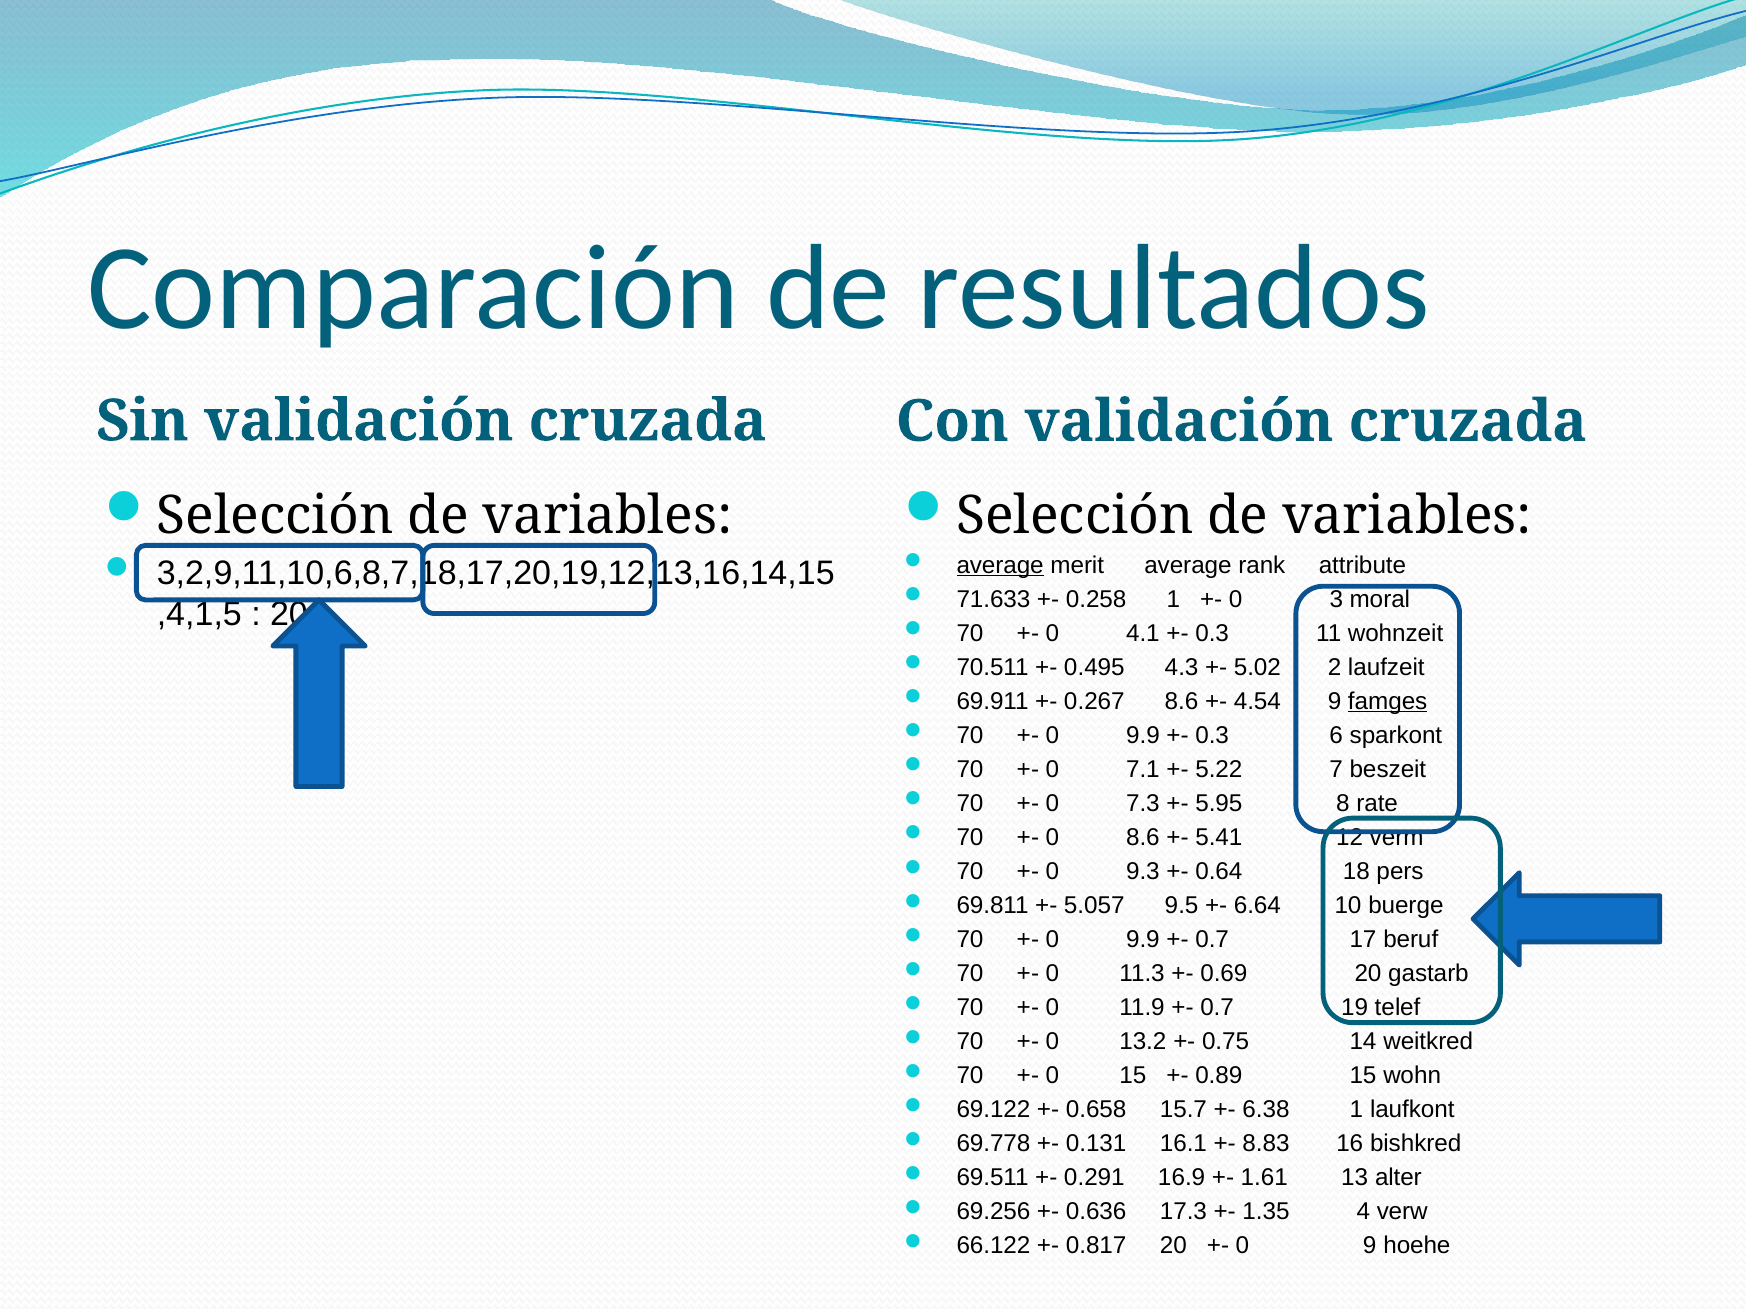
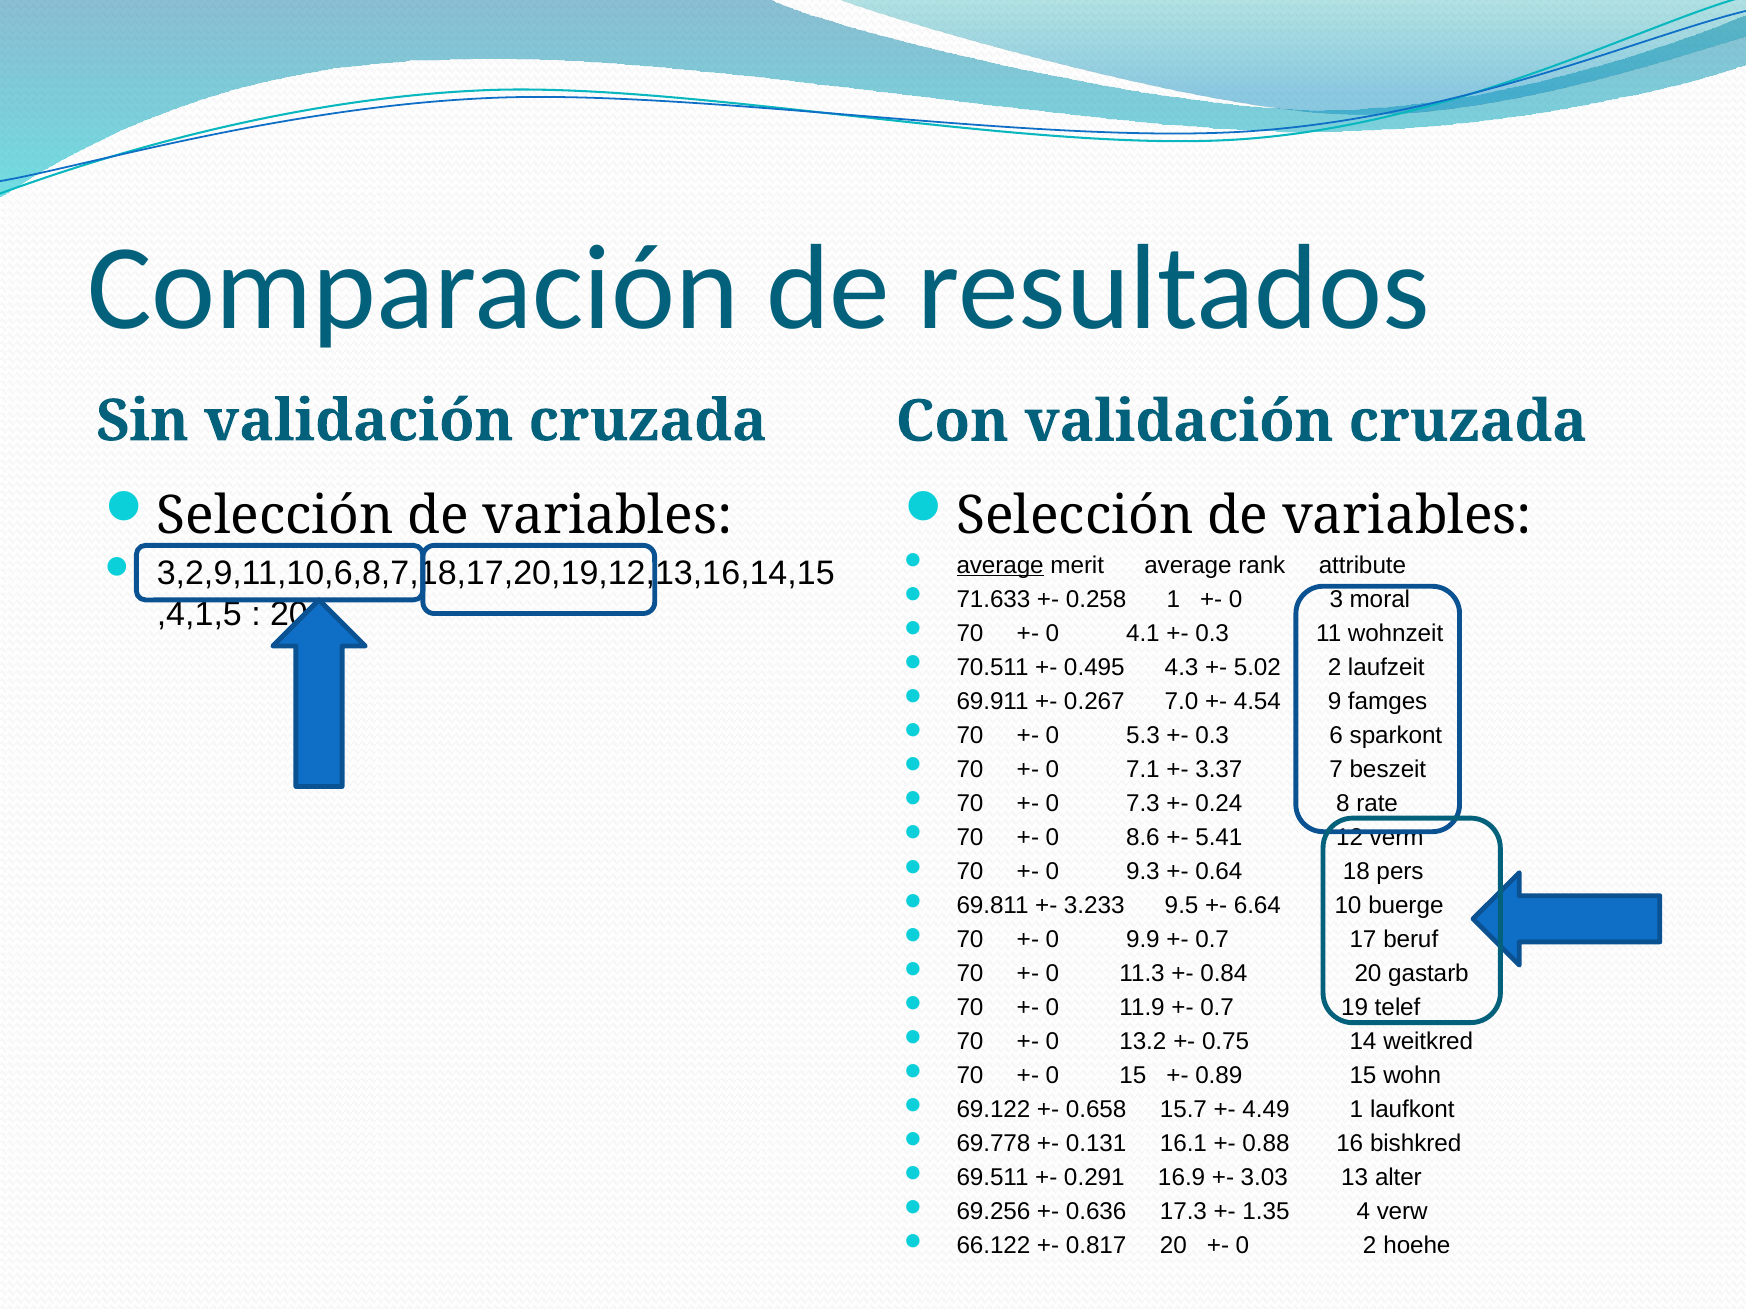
0.267 8.6: 8.6 -> 7.0 (1182, 701)
famges underline: present -> none (1388, 701)
9.9: 9.9 -> 5.3 (1143, 735)
5.22: 5.22 -> 3.37 (1219, 769)
5.95: 5.95 -> 0.24 (1219, 803)
5.057: 5.057 -> 3.233 (1094, 906)
0.69: 0.69 -> 0.84 (1224, 974)
6.38: 6.38 -> 4.49 (1266, 1110)
8.83: 8.83 -> 0.88 (1266, 1144)
1.61: 1.61 -> 3.03 (1264, 1178)
0 9: 9 -> 2 (1370, 1246)
